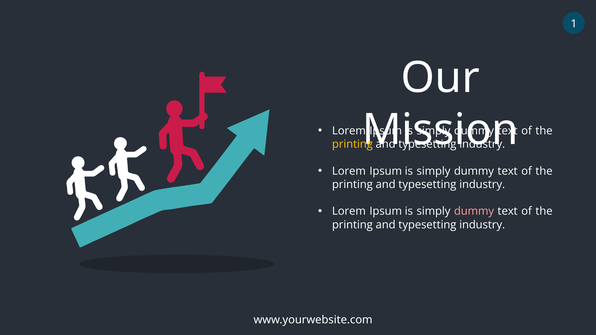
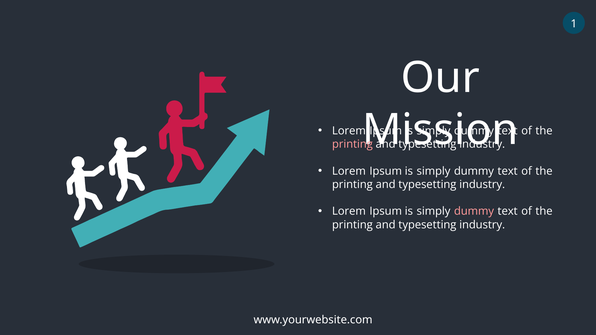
printing colour: yellow -> pink (352, 144)
